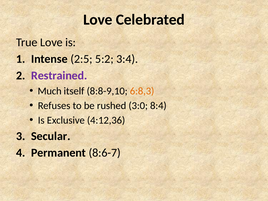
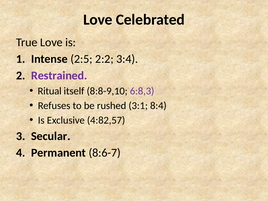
5:2: 5:2 -> 2:2 (104, 59)
Much: Much -> Ritual (50, 91)
6:8,3 colour: orange -> purple (142, 91)
3:0: 3:0 -> 3:1 (138, 106)
4:12,36: 4:12,36 -> 4:82,57 (106, 120)
